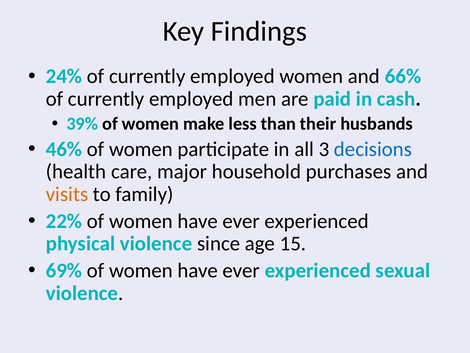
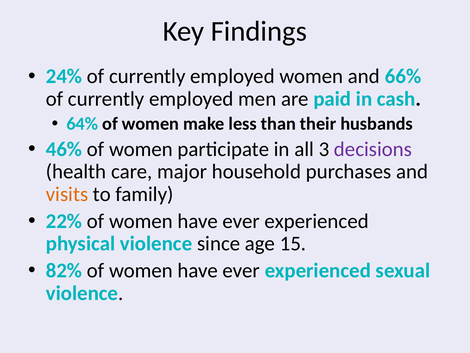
39%: 39% -> 64% (82, 124)
decisions colour: blue -> purple (373, 149)
69%: 69% -> 82% (64, 270)
